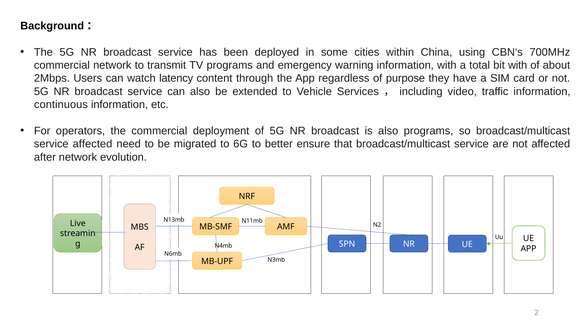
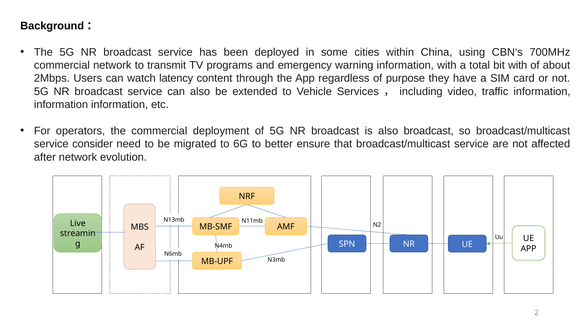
continuous: continuous -> information (61, 105)
also programs: programs -> broadcast (429, 131)
service affected: affected -> consider (93, 144)
